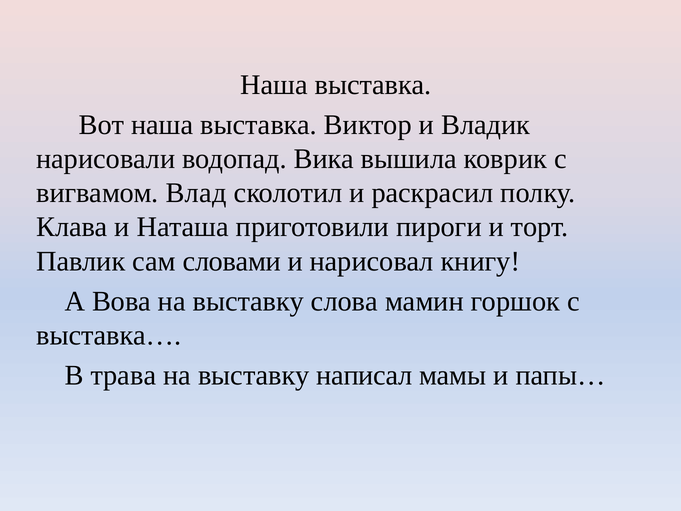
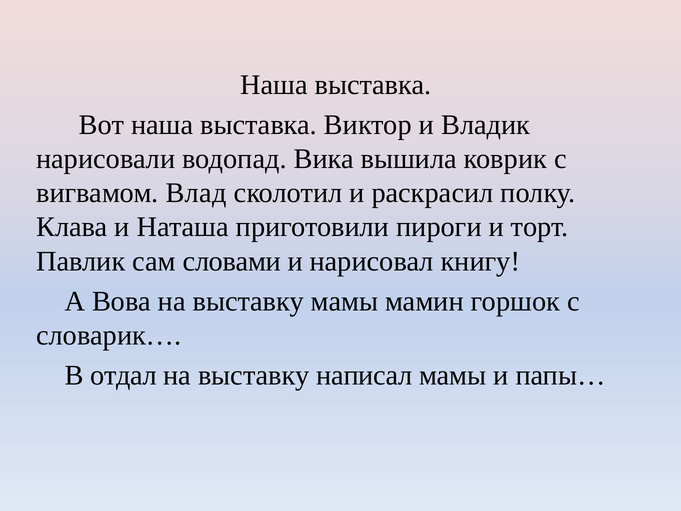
выставку слова: слова -> мамы (345, 301)
выставка…: выставка… -> словарик… (109, 335)
трава: трава -> отдал (124, 375)
